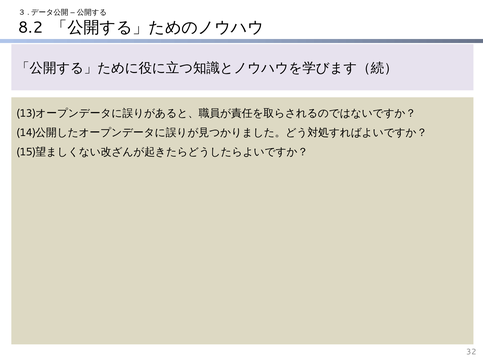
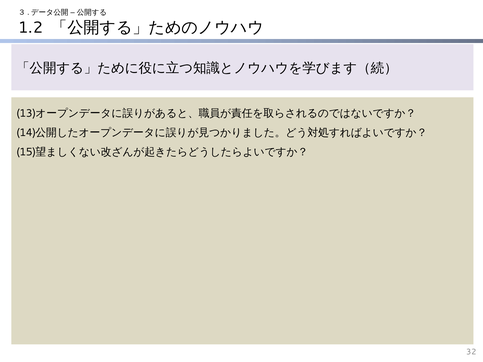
8.2: 8.2 -> 1.2 (31, 28)
